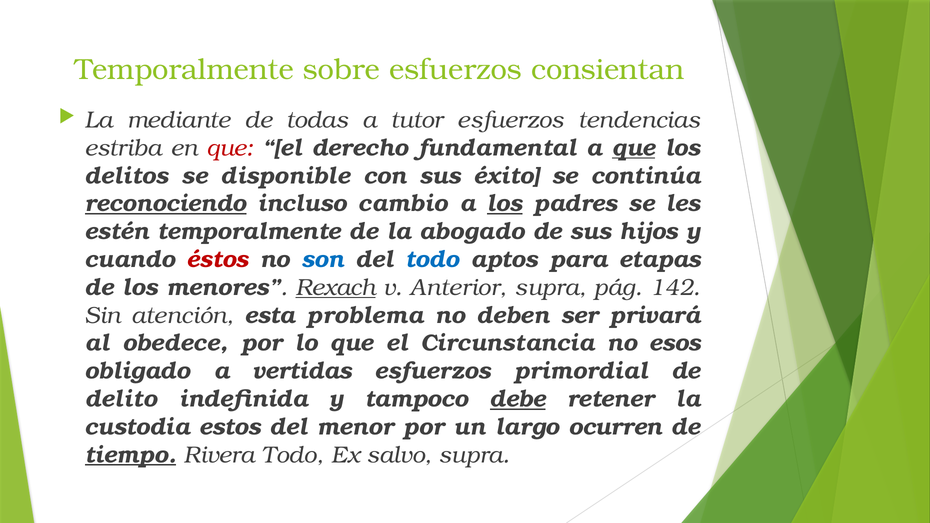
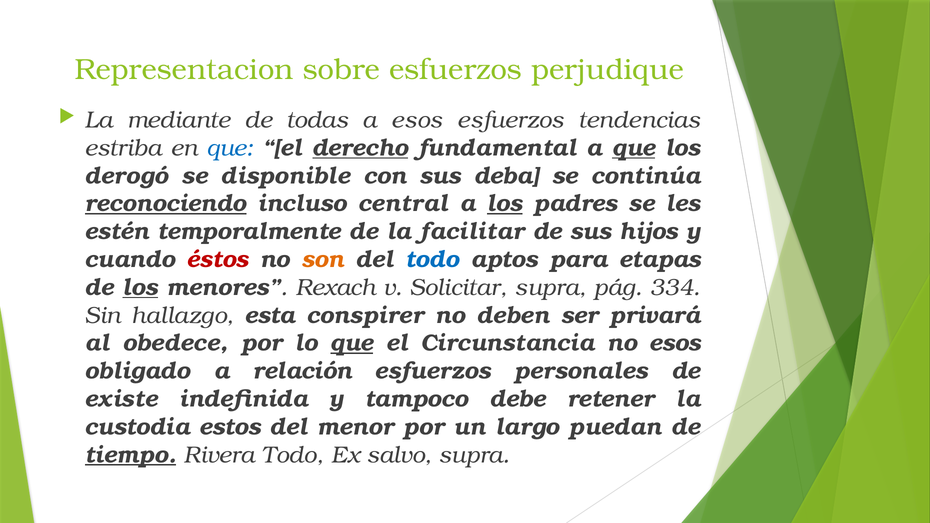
Temporalmente: Temporalmente -> Representacion (184, 69)
consientan: consientan -> perjudique (608, 69)
a tutor: tutor -> esos (417, 120)
que colour: red -> blue (230, 148)
derecho underline: none -> present (360, 148)
delitos: delitos -> derogó (127, 176)
éxito: éxito -> deba (506, 176)
cambio: cambio -> central (403, 204)
abogado: abogado -> facilitar (472, 232)
son colour: blue -> orange (323, 260)
los underline: none -> present (140, 288)
Rexach underline: present -> none (336, 288)
Anterior: Anterior -> Solicitar (458, 288)
142: 142 -> 334 (675, 288)
atención: atención -> hallazgo (183, 315)
problema: problema -> conspirer (365, 315)
que underline: none -> present (352, 343)
vertidas: vertidas -> relación (302, 371)
primordial: primordial -> personales (581, 371)
delito: delito -> existe (121, 399)
debe underline: present -> none (518, 399)
ocurren: ocurren -> puedan (615, 427)
